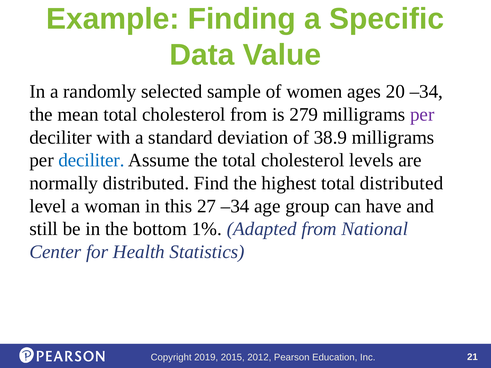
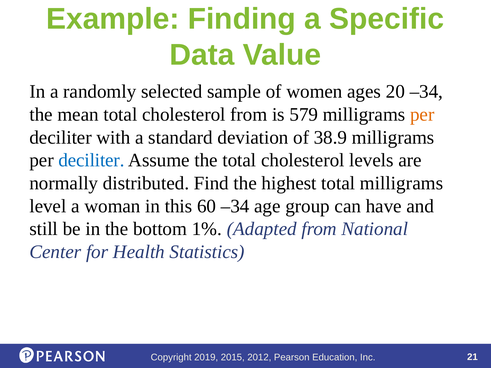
279: 279 -> 579 (304, 115)
per colour: purple -> orange (422, 115)
total distributed: distributed -> milligrams (402, 183)
27: 27 -> 60 (207, 206)
